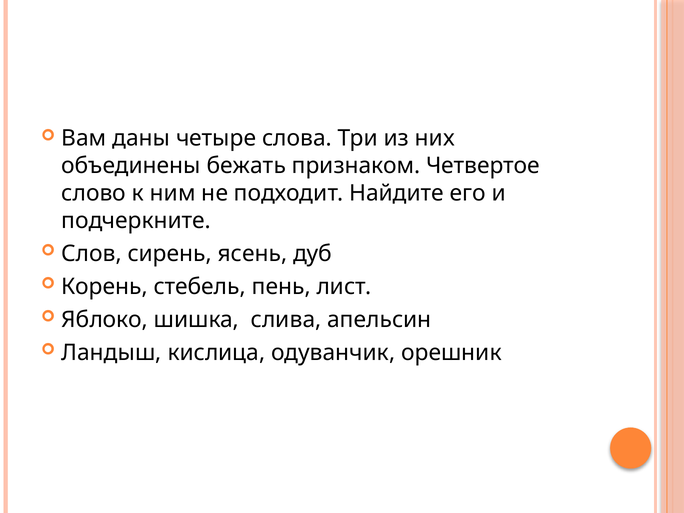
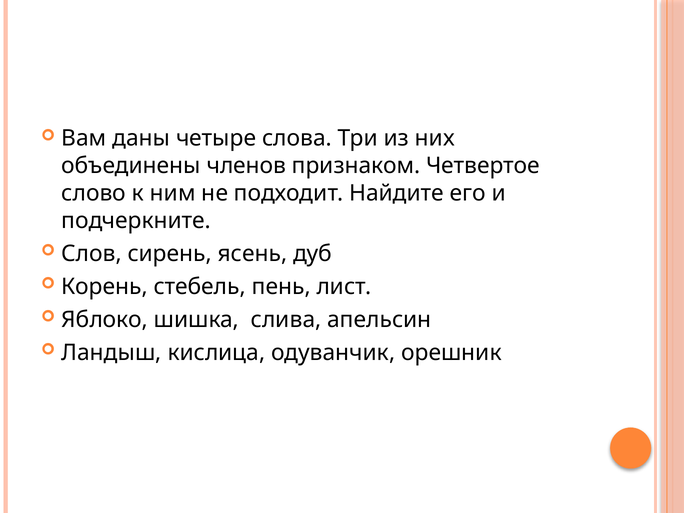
бежать: бежать -> членов (246, 166)
